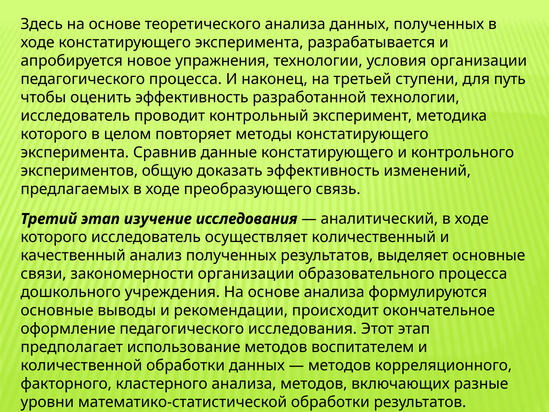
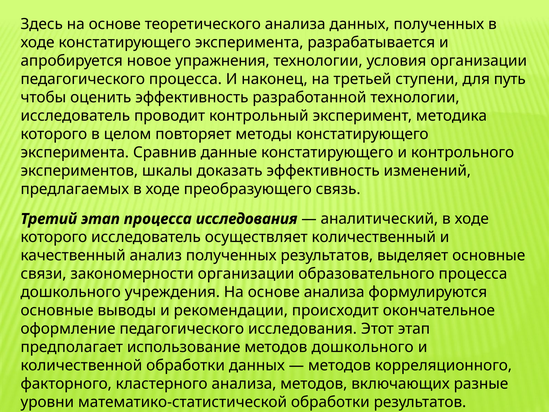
общую: общую -> шкалы (167, 171)
этап изучение: изучение -> процесса (158, 219)
методов воспитателем: воспитателем -> дошкольного (363, 347)
